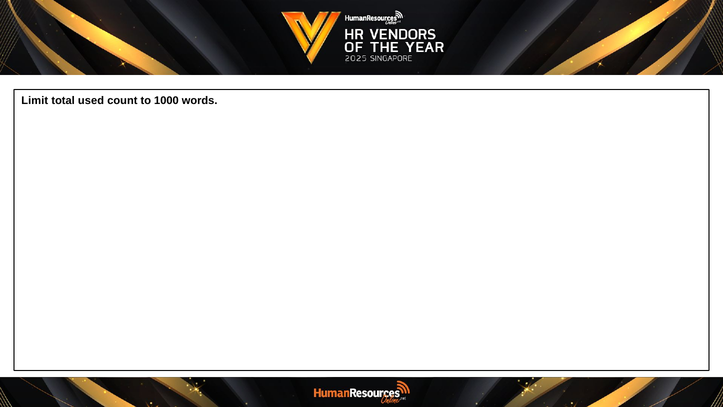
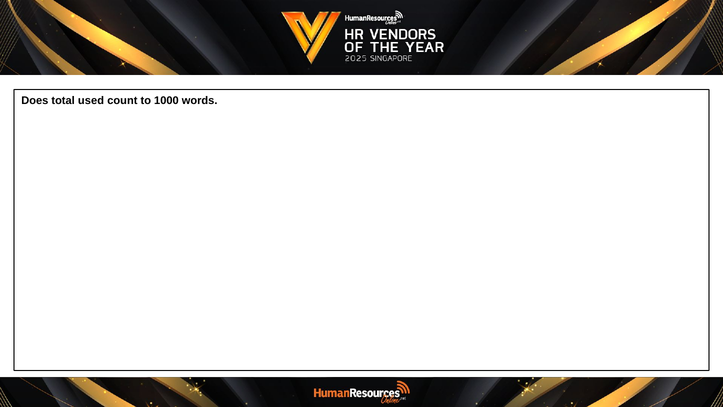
Limit: Limit -> Does (35, 100)
